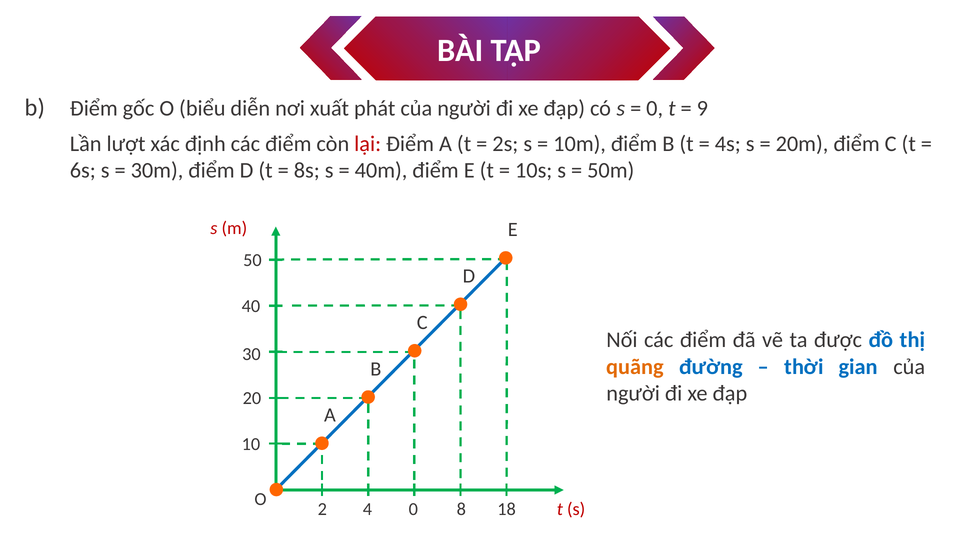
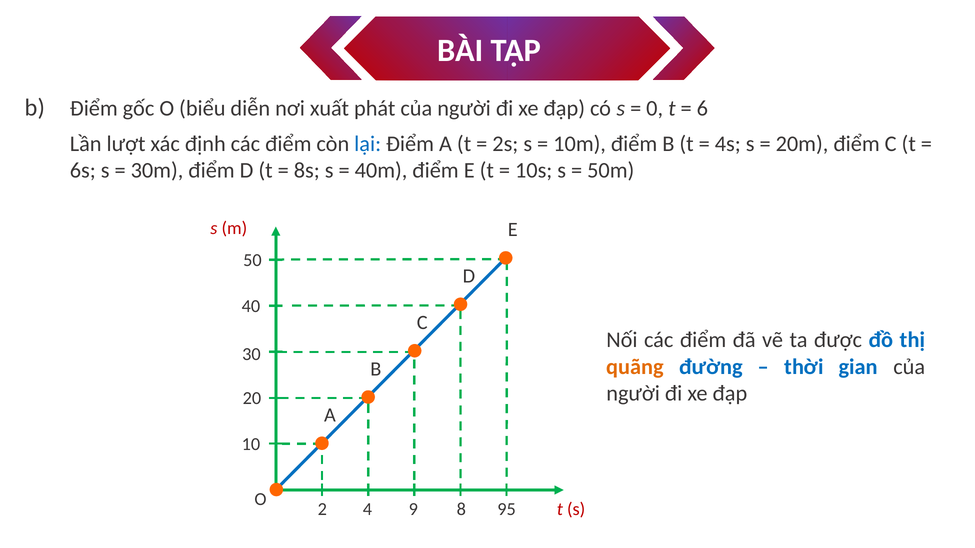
9: 9 -> 6 (702, 109)
lại colour: red -> blue (368, 144)
4 0: 0 -> 9 (413, 510)
18: 18 -> 95 (507, 510)
